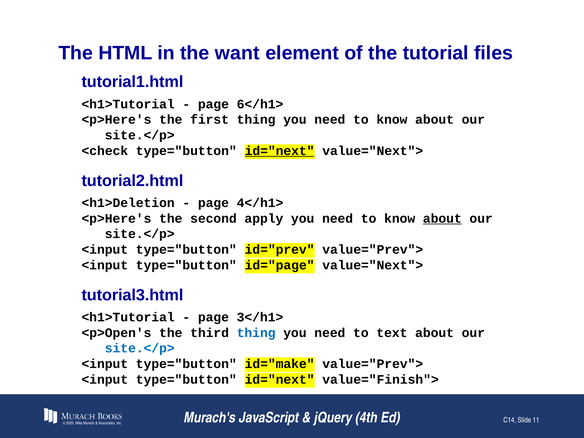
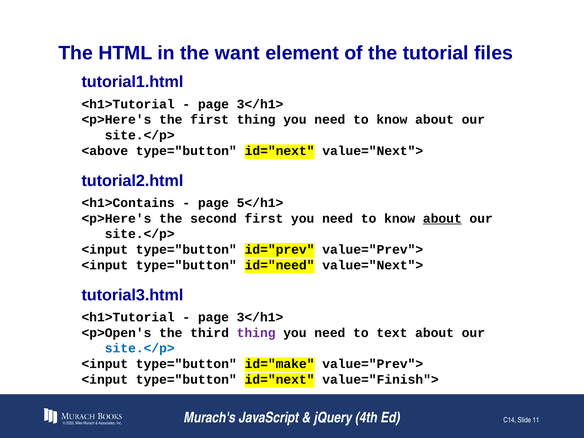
6</h1>: 6</h1> -> 3</h1> (260, 104)
<check: <check -> <above (105, 151)
id="next underline: present -> none (280, 151)
<h1>Deletion: <h1>Deletion -> <h1>Contains (128, 203)
4</h1>: 4</h1> -> 5</h1> (260, 203)
second apply: apply -> first (264, 218)
id="page: id="page -> id="need (280, 265)
thing colour: blue -> purple (256, 333)
